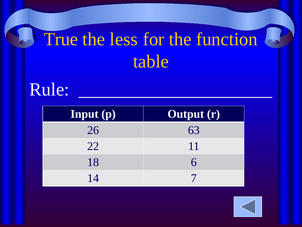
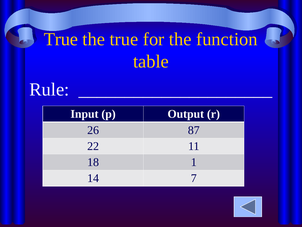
the less: less -> true (124, 39)
63: 63 -> 87 (194, 130)
6: 6 -> 1 (194, 162)
